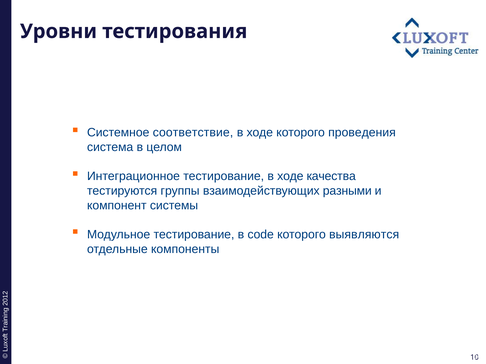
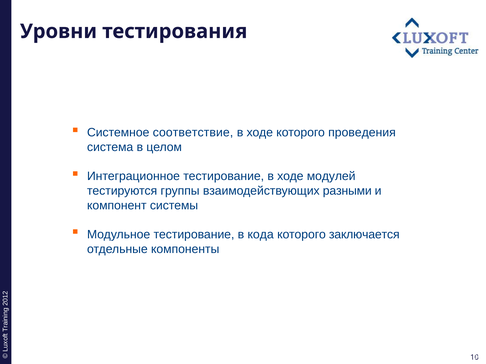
качества: качества -> модулей (331, 177)
code: code -> кода (261, 235)
выявляются: выявляются -> заключается (364, 235)
